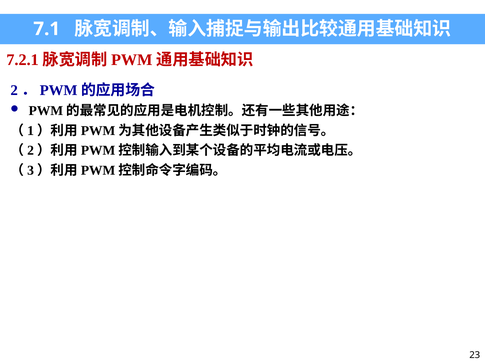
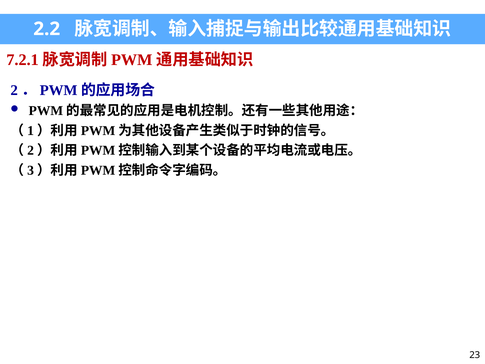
7.1: 7.1 -> 2.2 (47, 29)
